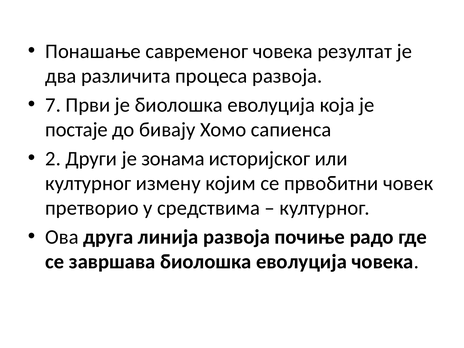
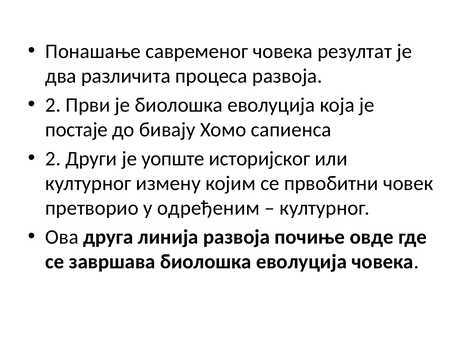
7: 7 -> 2 (53, 105)
зонама: зонама -> уопште (173, 159)
средствима: средствима -> одређеним (209, 208)
радо: радо -> овде (372, 237)
